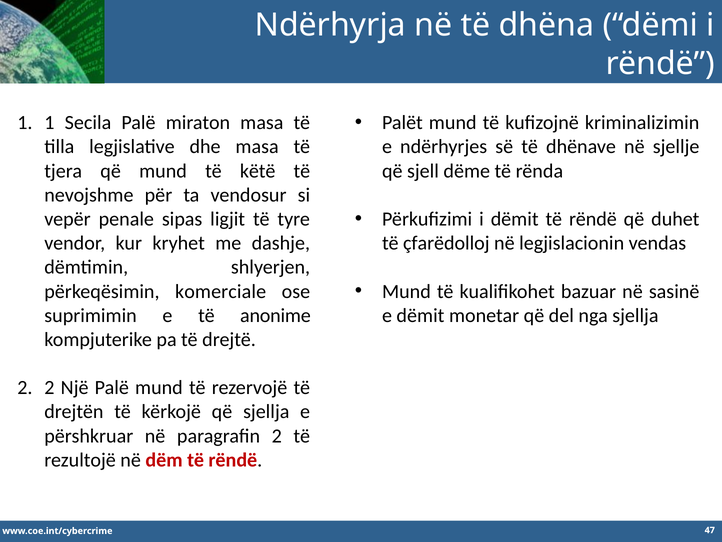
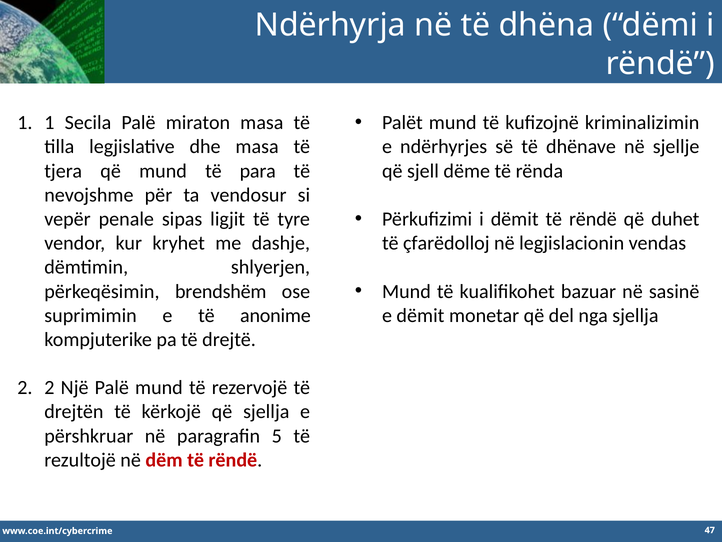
këtë: këtë -> para (258, 171)
komerciale: komerciale -> brendshëm (221, 291)
paragrafin 2: 2 -> 5 (277, 436)
